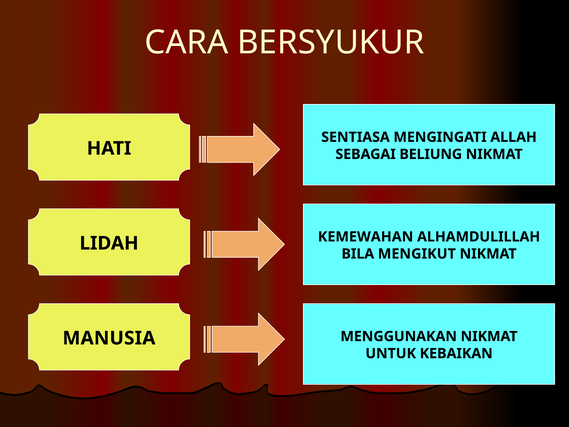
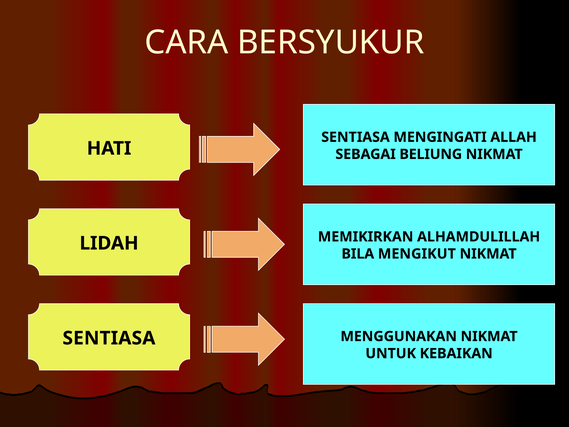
KEMEWAHAN: KEMEWAHAN -> MEMIKIRKAN (366, 237)
MANUSIA: MANUSIA -> SENTIASA (109, 338)
